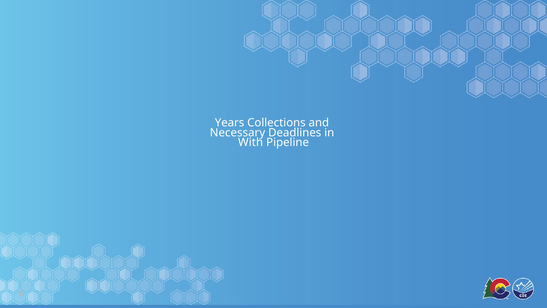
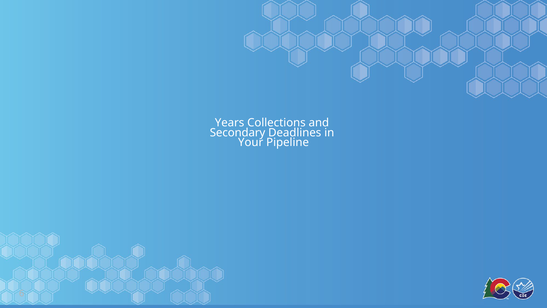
Necessary: Necessary -> Secondary (238, 132)
With: With -> Your (251, 142)
